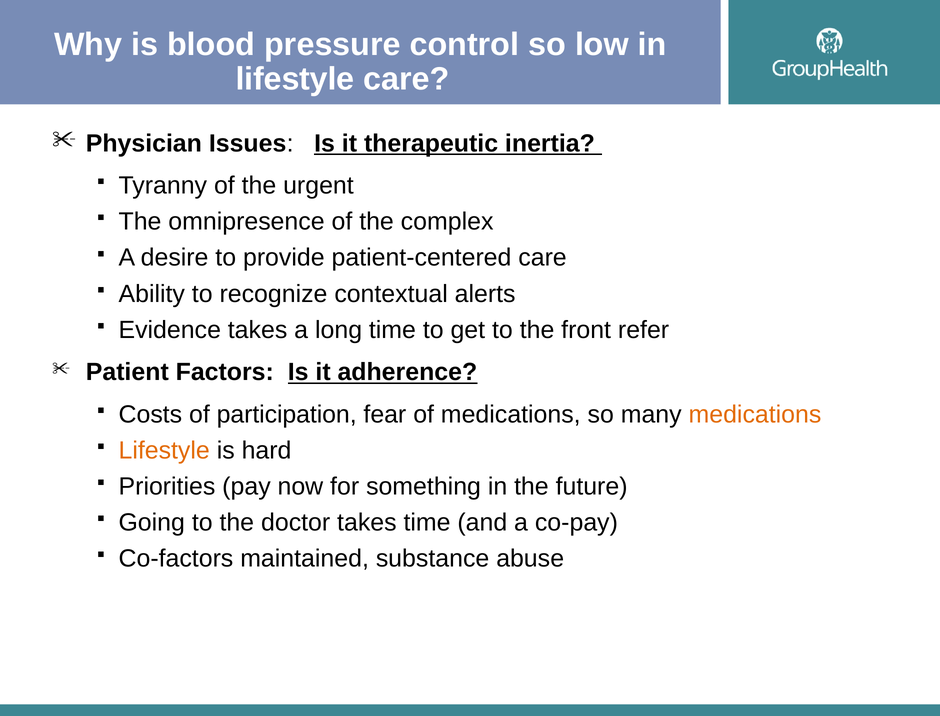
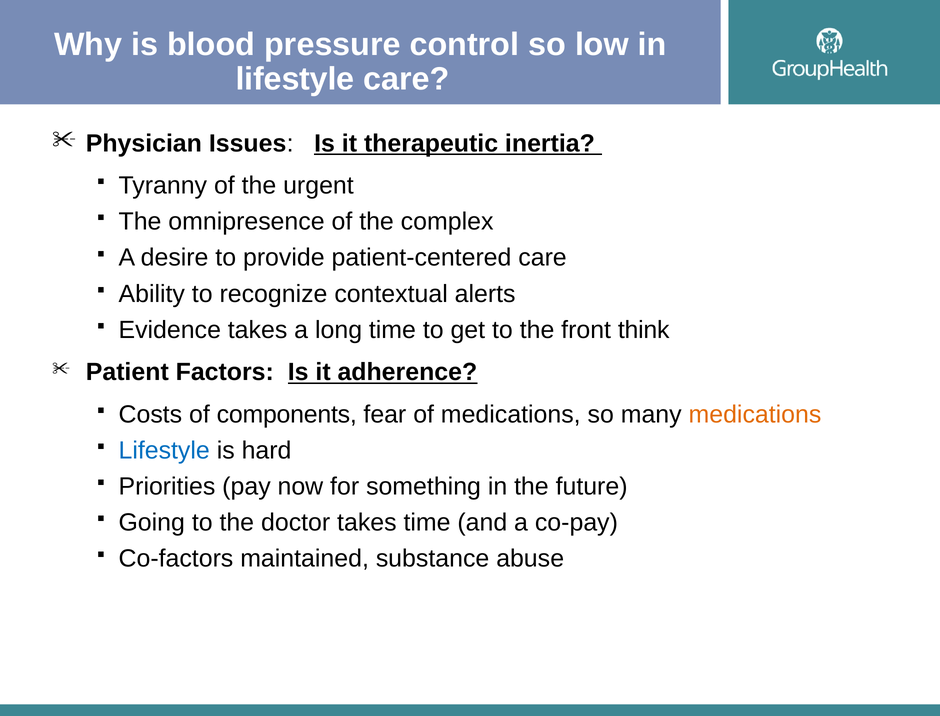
refer: refer -> think (644, 330)
participation: participation -> components (287, 415)
Lifestyle colour: orange -> blue (164, 451)
